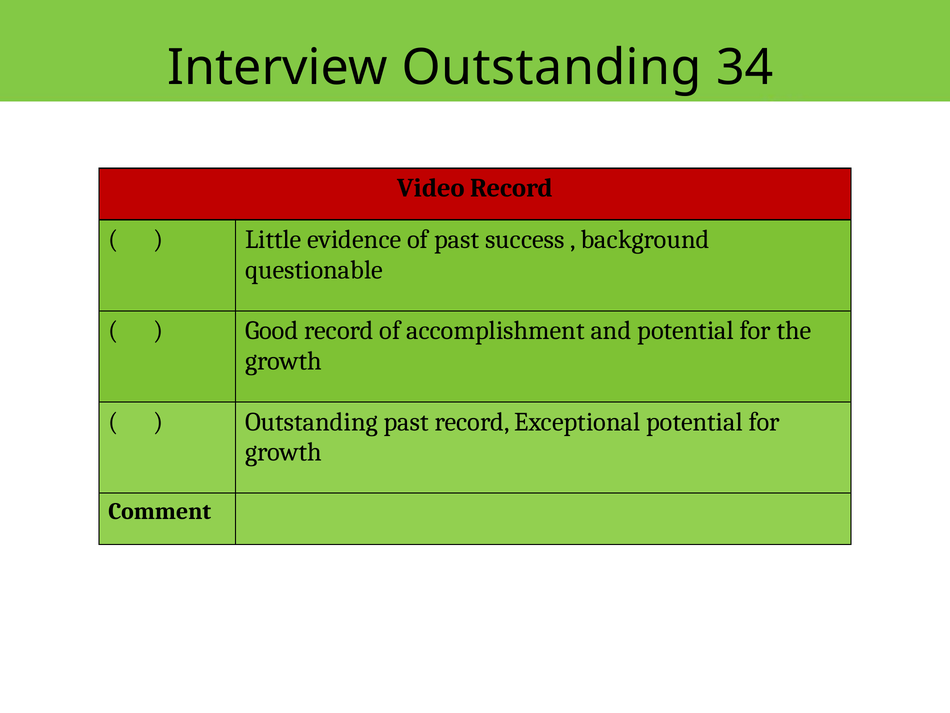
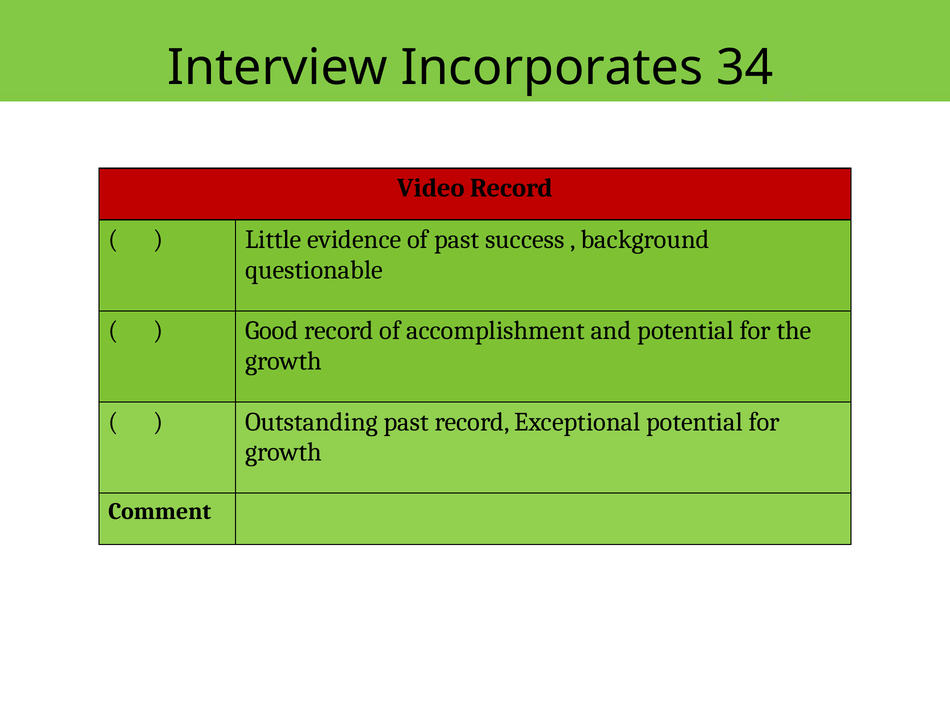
Interview Outstanding: Outstanding -> Incorporates (552, 68)
